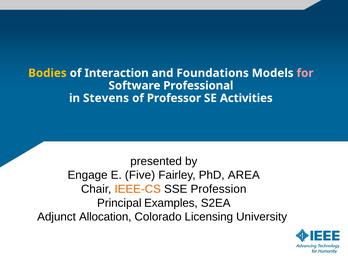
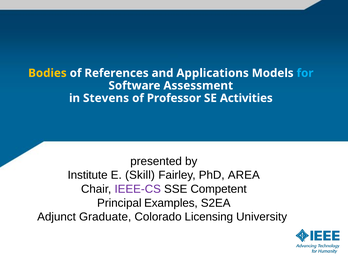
Interaction: Interaction -> References (117, 73)
Foundations: Foundations -> Applications (213, 73)
for colour: pink -> light blue (305, 73)
Professional: Professional -> Assessment (198, 86)
Engage: Engage -> Institute (88, 175)
Five: Five -> Skill (140, 175)
IEEE-CS colour: orange -> purple (138, 189)
Profession: Profession -> Competent (219, 189)
Allocation: Allocation -> Graduate (105, 217)
